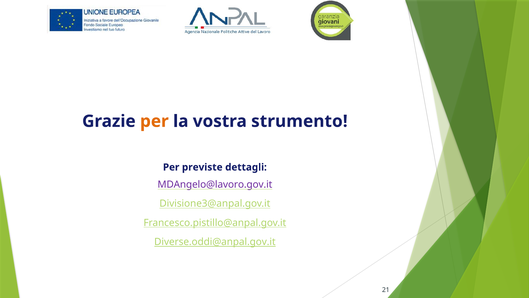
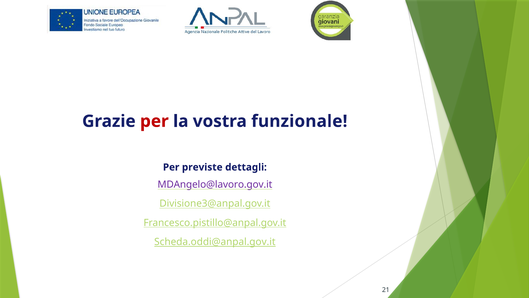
per colour: orange -> red (154, 121)
strumento: strumento -> funzionale (299, 121)
Diverse.oddi@anpal.gov.it: Diverse.oddi@anpal.gov.it -> Scheda.oddi@anpal.gov.it (215, 241)
